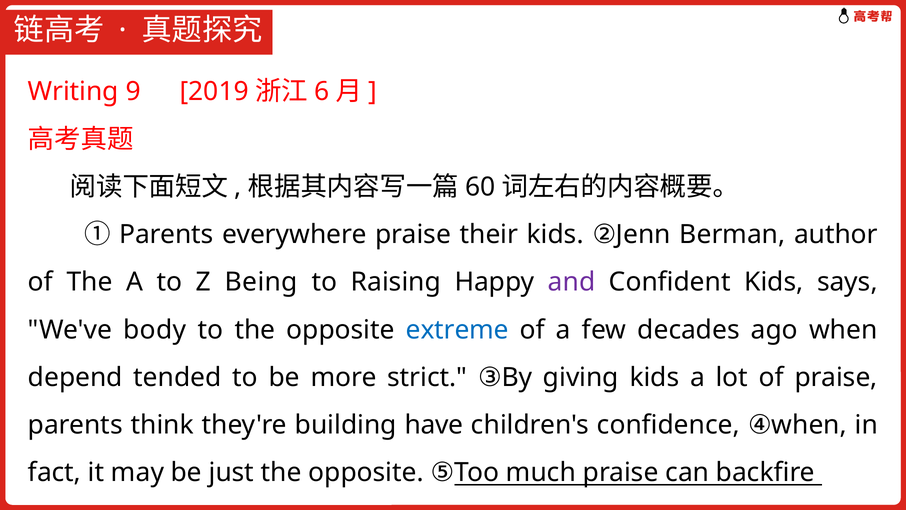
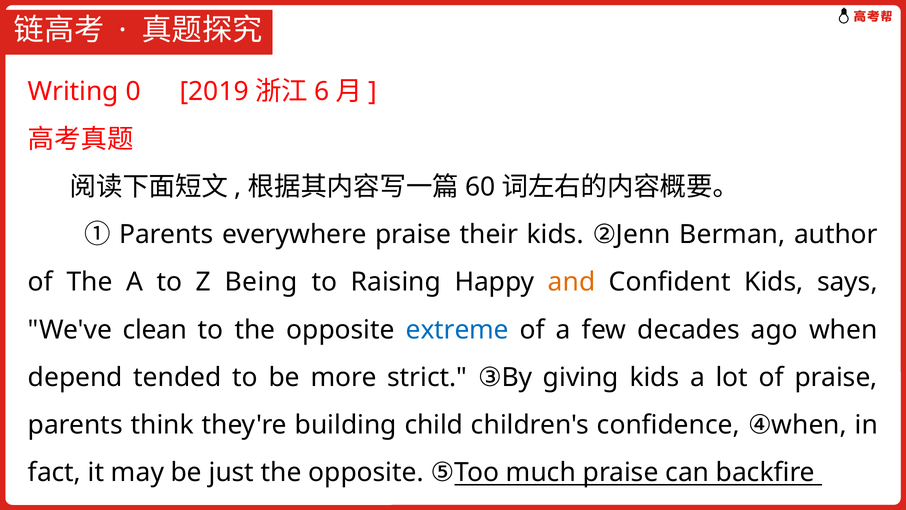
9: 9 -> 0 (133, 92)
and colour: purple -> orange (572, 282)
body: body -> clean (155, 330)
have: have -> child (434, 425)
